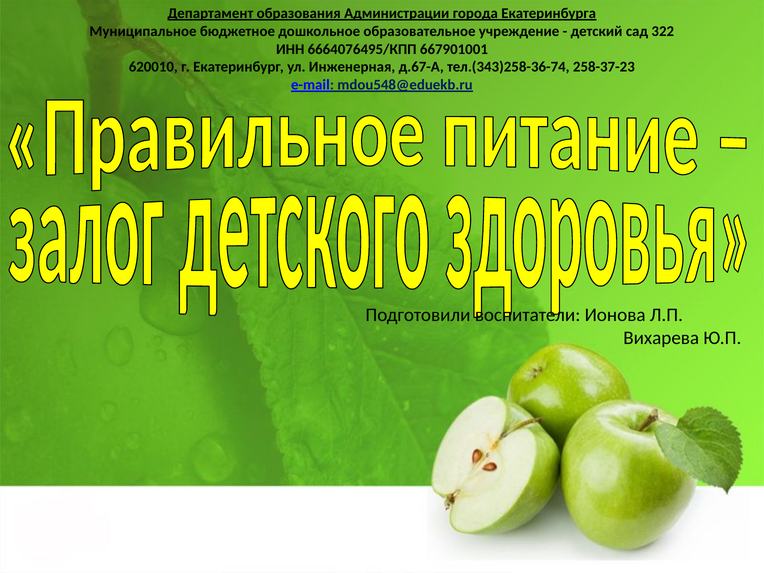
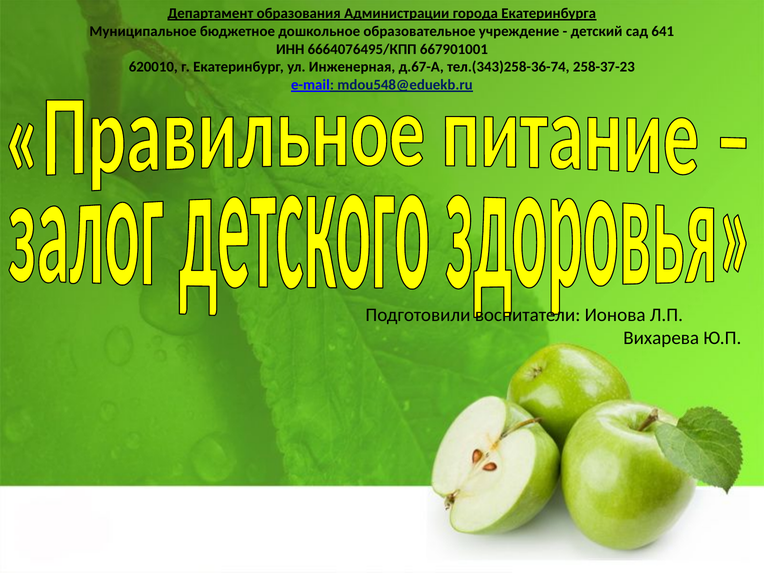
322: 322 -> 641 (663, 31)
